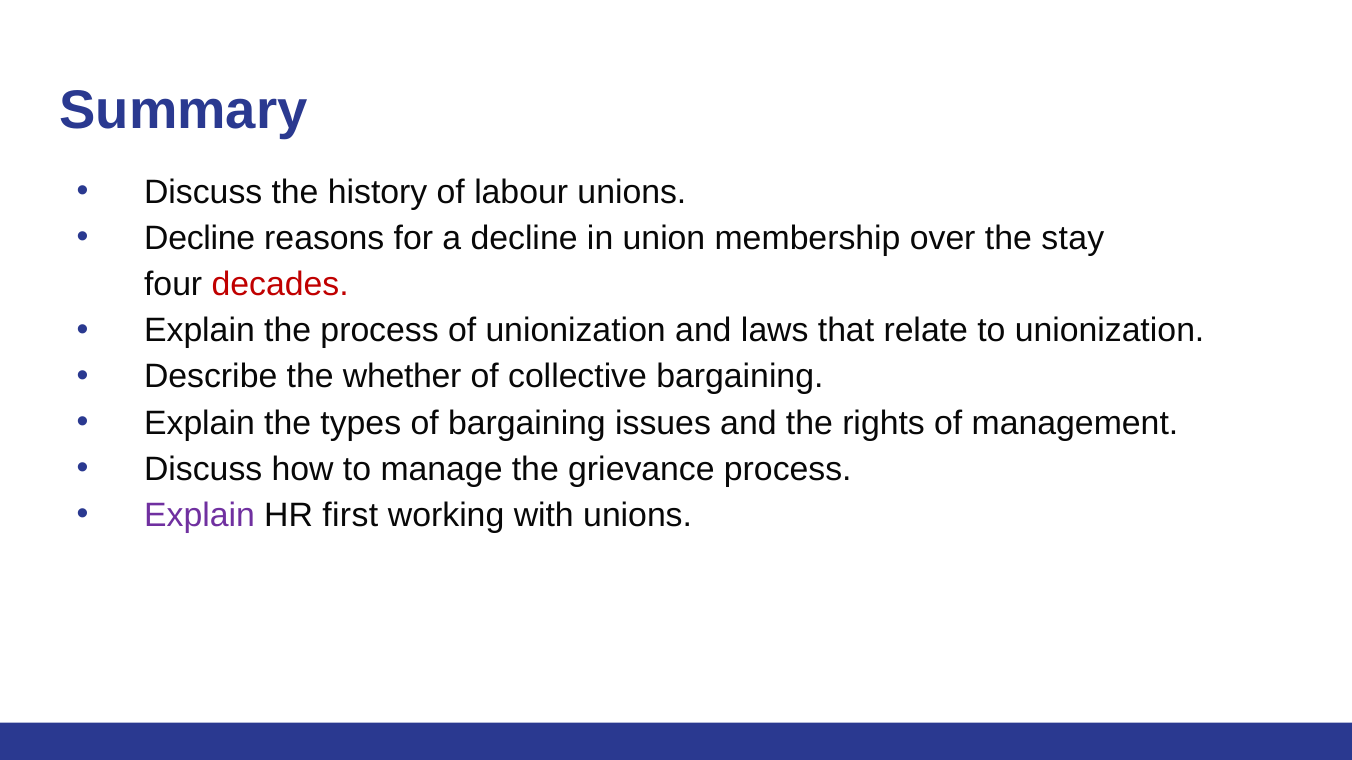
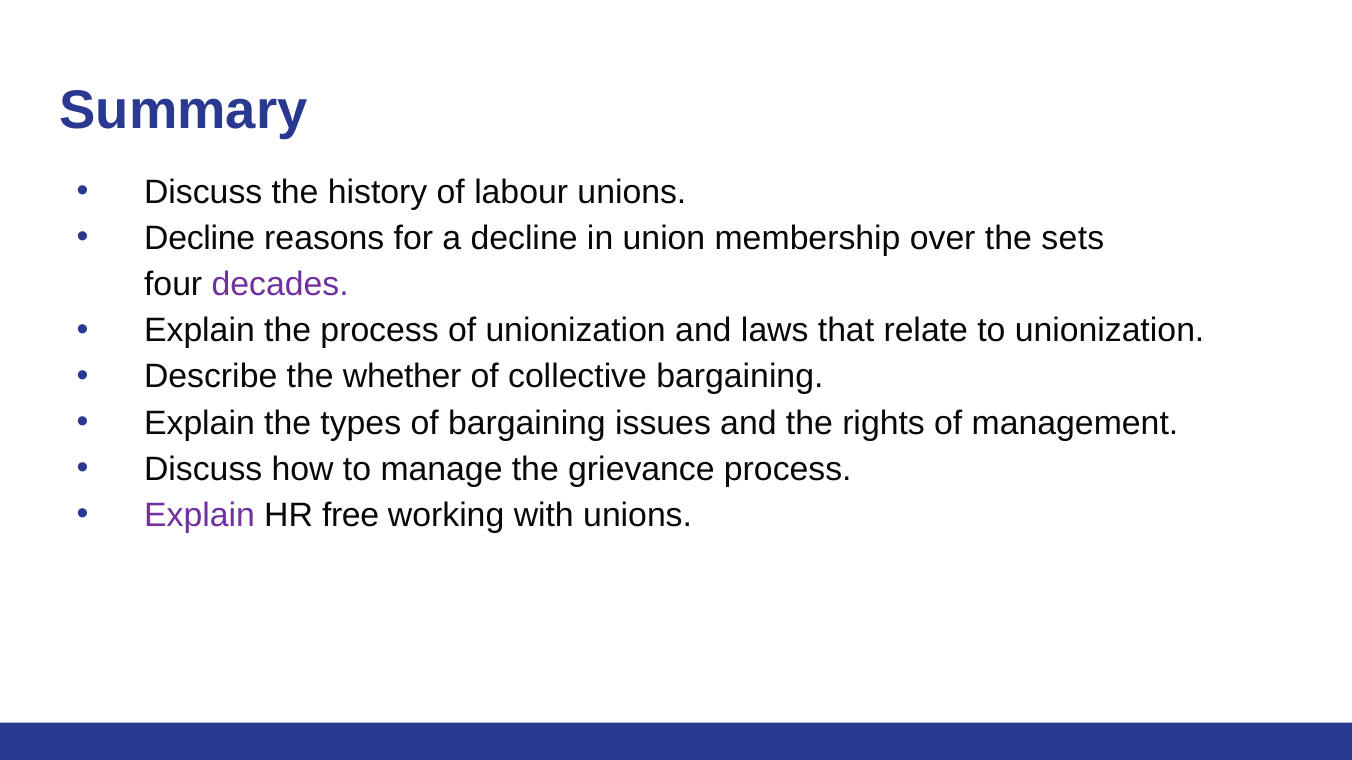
stay: stay -> sets (1073, 238)
decades colour: red -> purple (280, 285)
first: first -> free (351, 516)
